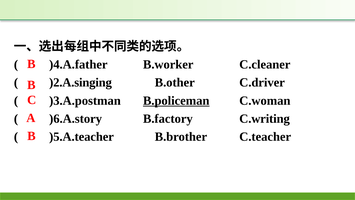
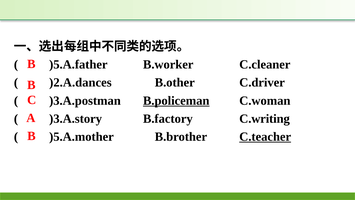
)4.A.father: )4.A.father -> )5.A.father (78, 64)
)2.A.singing: )2.A.singing -> )2.A.dances (80, 82)
)6.A.story: )6.A.story -> )3.A.story (76, 118)
)5.A.teacher: )5.A.teacher -> )5.A.mother (81, 137)
C.teacher underline: none -> present (265, 137)
